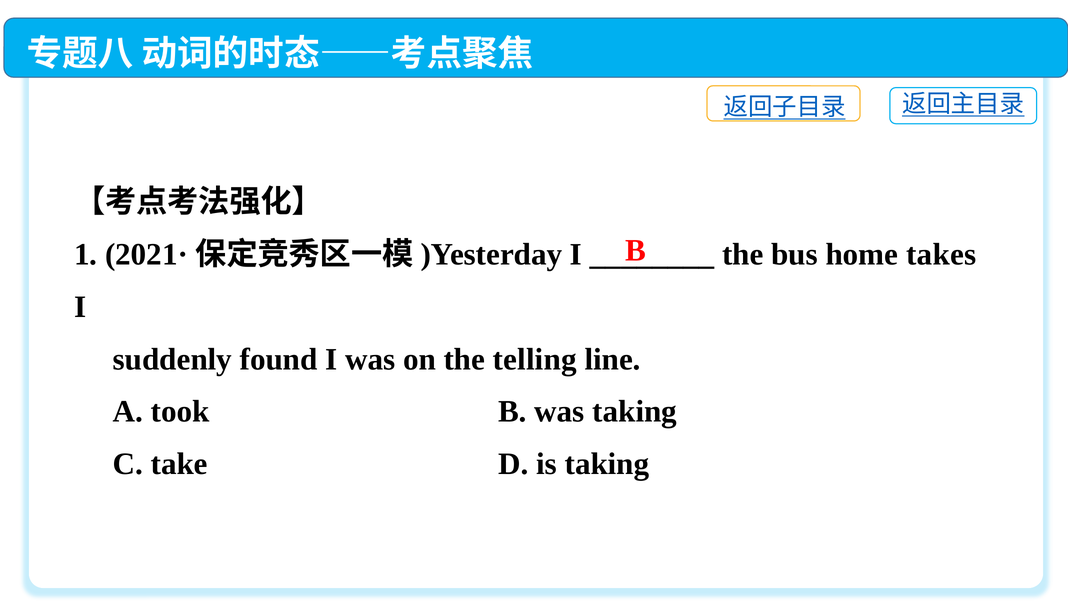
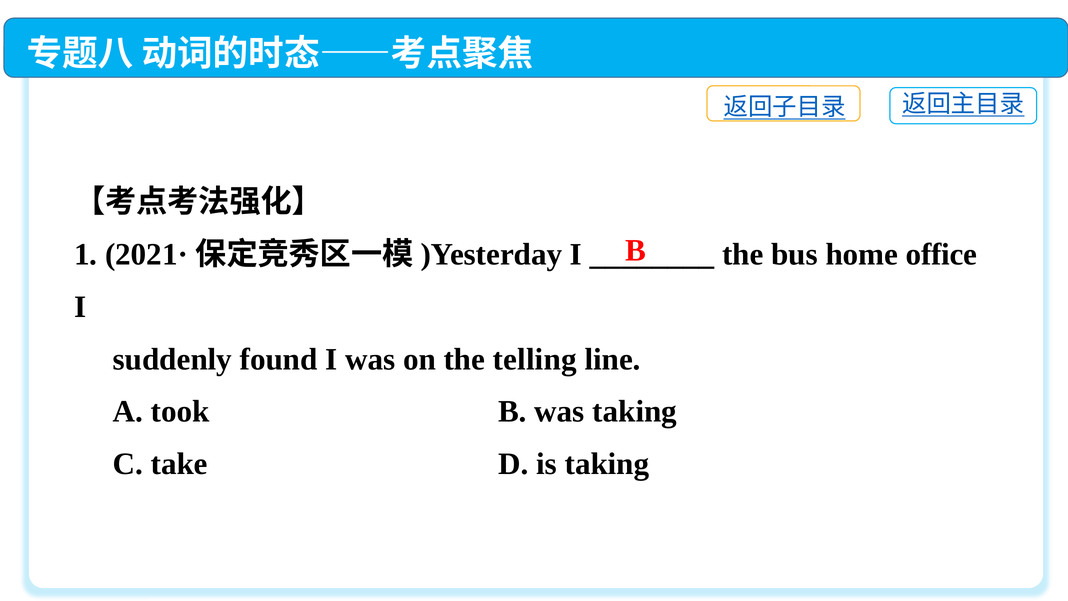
takes: takes -> office (942, 254)
